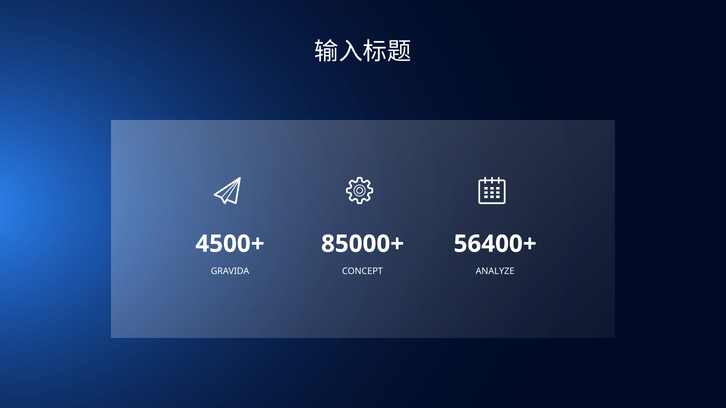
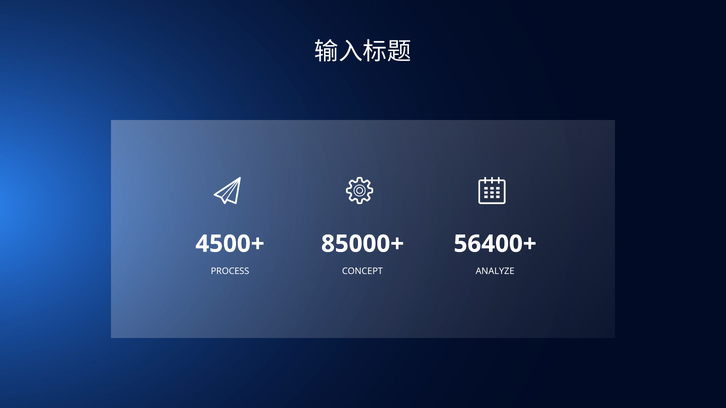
GRAVIDA: GRAVIDA -> PROCESS (230, 271)
